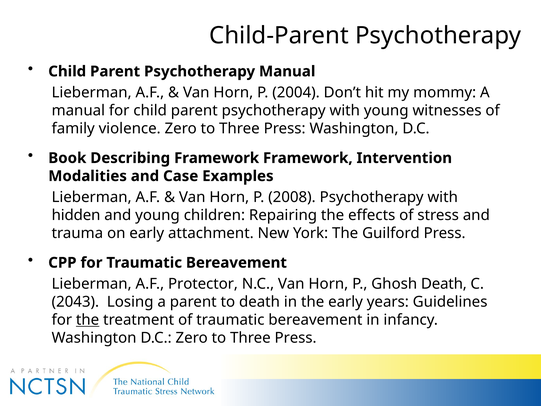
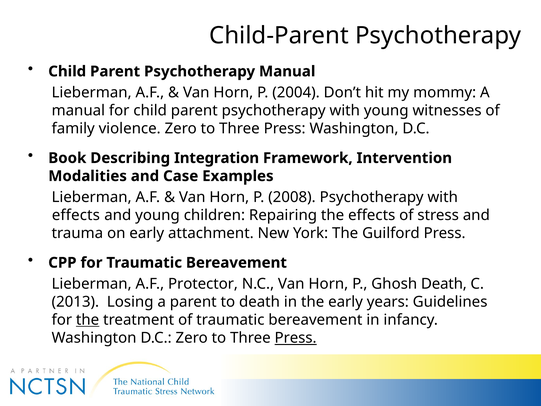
Describing Framework: Framework -> Integration (217, 158)
hidden: hidden -> effects (76, 215)
2043: 2043 -> 2013 (75, 302)
Press underline: none -> present (296, 338)
